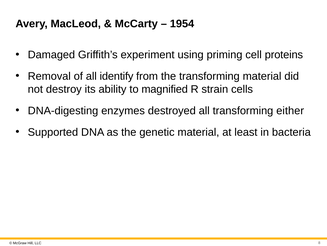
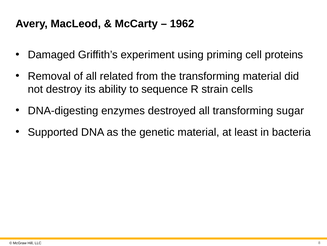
1954: 1954 -> 1962 (182, 24)
identify: identify -> related (116, 76)
magnified: magnified -> sequence (165, 89)
either: either -> sugar (290, 110)
